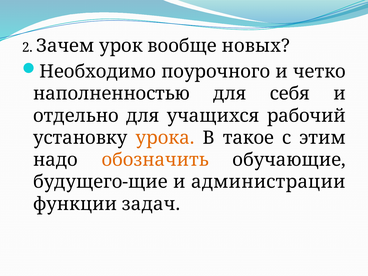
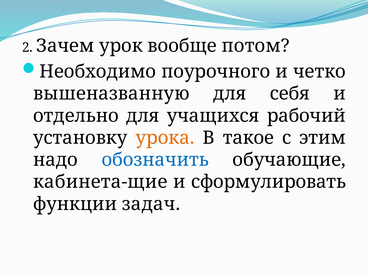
новых: новых -> потом (256, 46)
наполненностью: наполненностью -> вышеназванную (111, 94)
обозначить colour: orange -> blue (155, 160)
будущего-щие: будущего-щие -> кабинета-щие (100, 182)
администрации: администрации -> сформулировать (269, 182)
